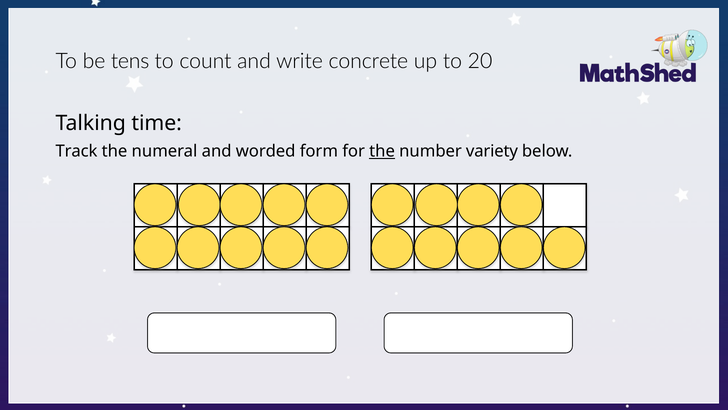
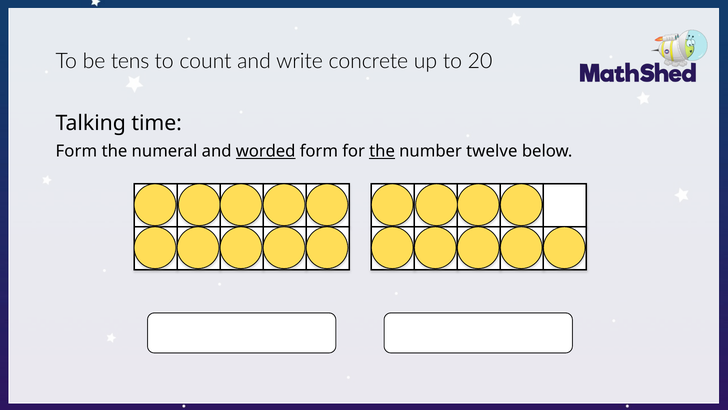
Track: Track -> Form (76, 151)
worded underline: none -> present (266, 151)
variety: variety -> twelve (492, 151)
